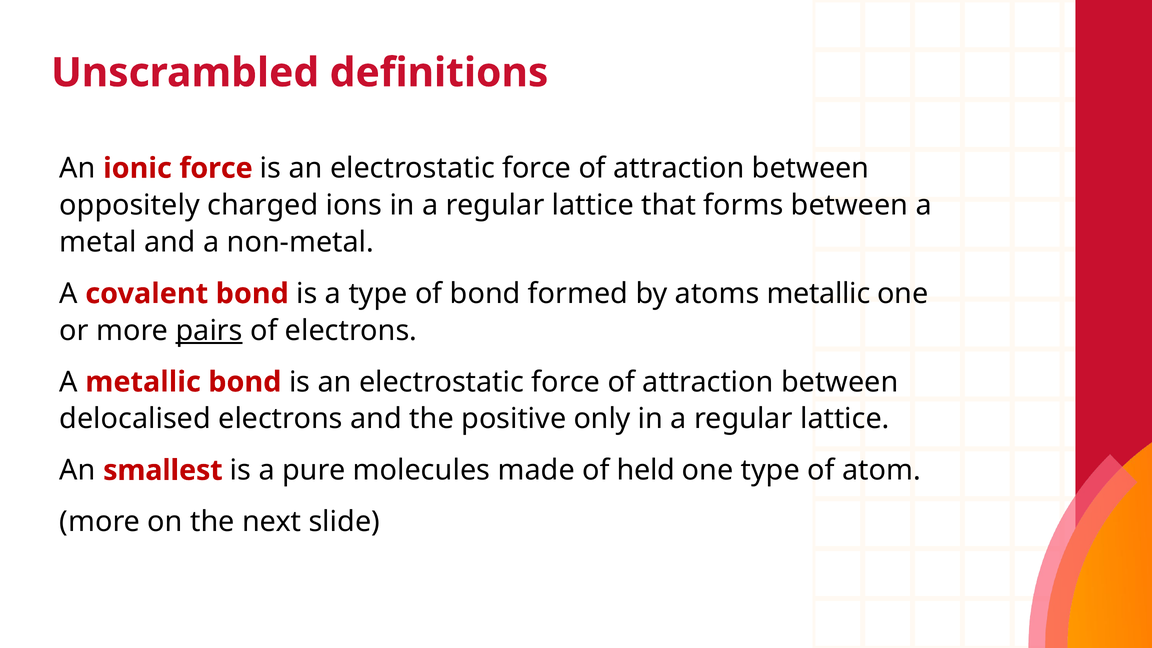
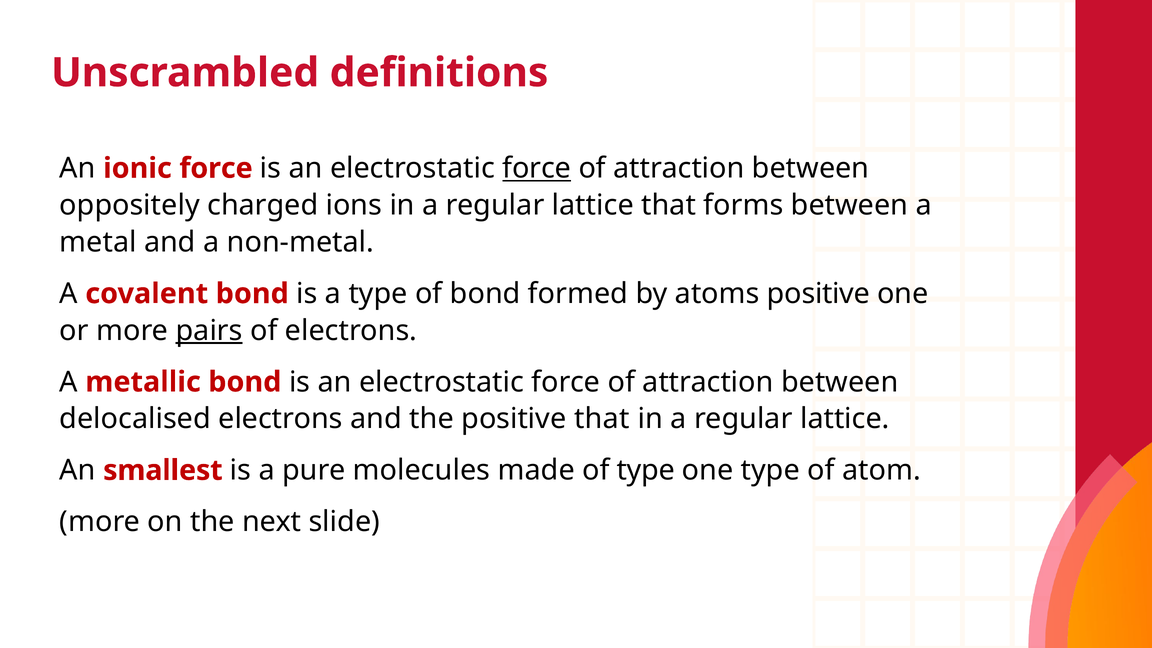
force underline: none -> present (537, 168)
atoms metallic: metallic -> positive (818, 294)
positive only: only -> that (602, 419)
of held: held -> type (646, 470)
